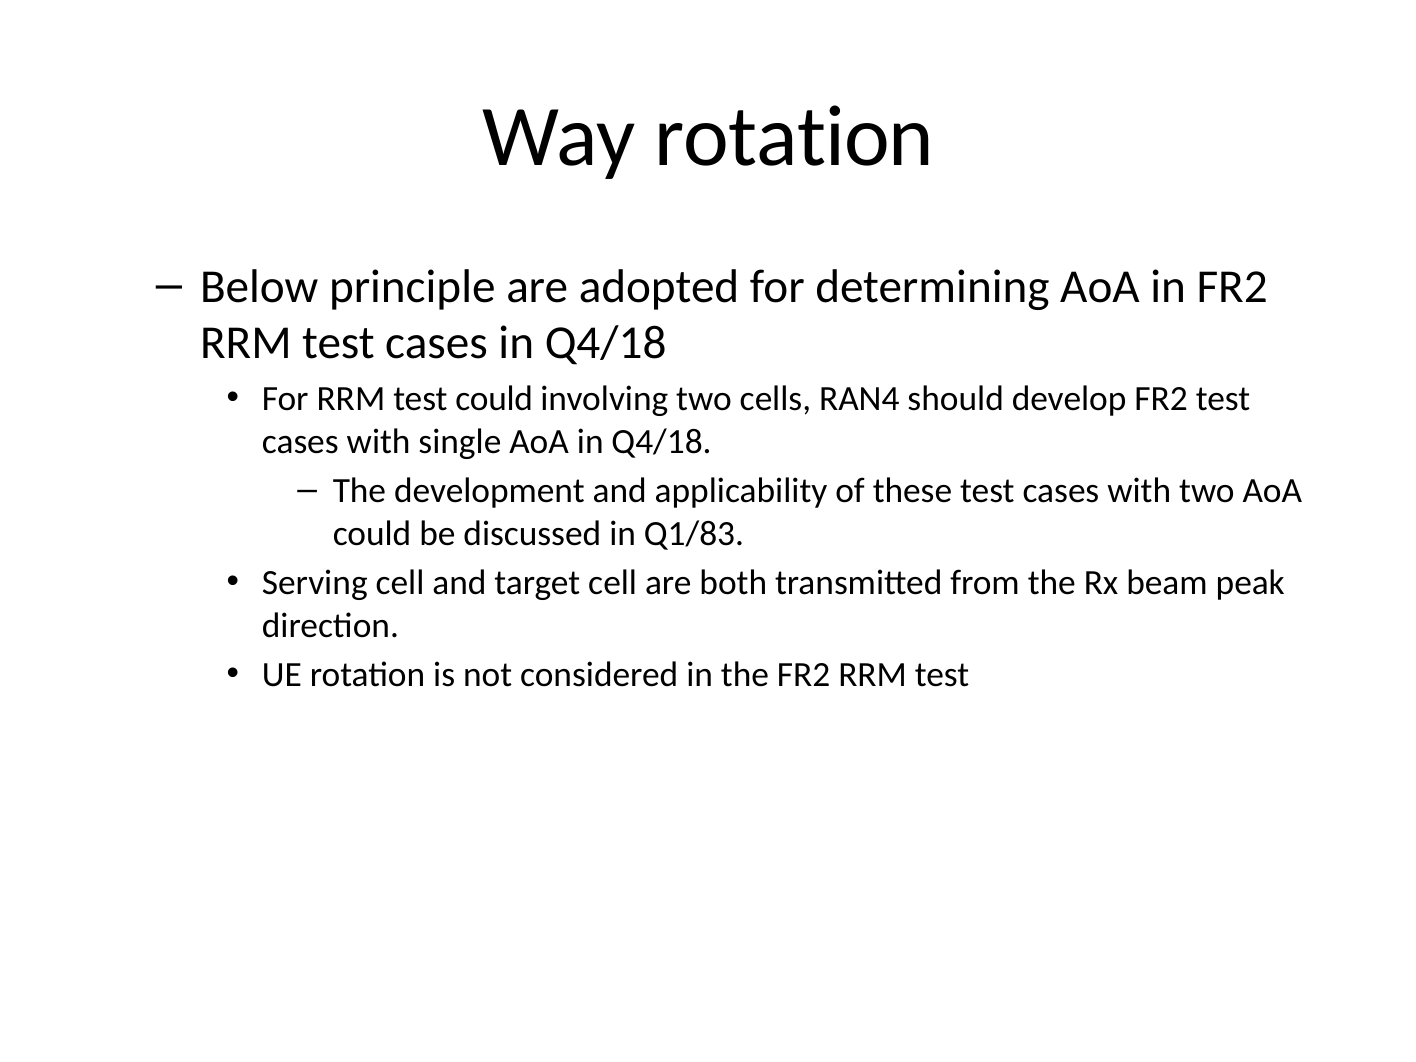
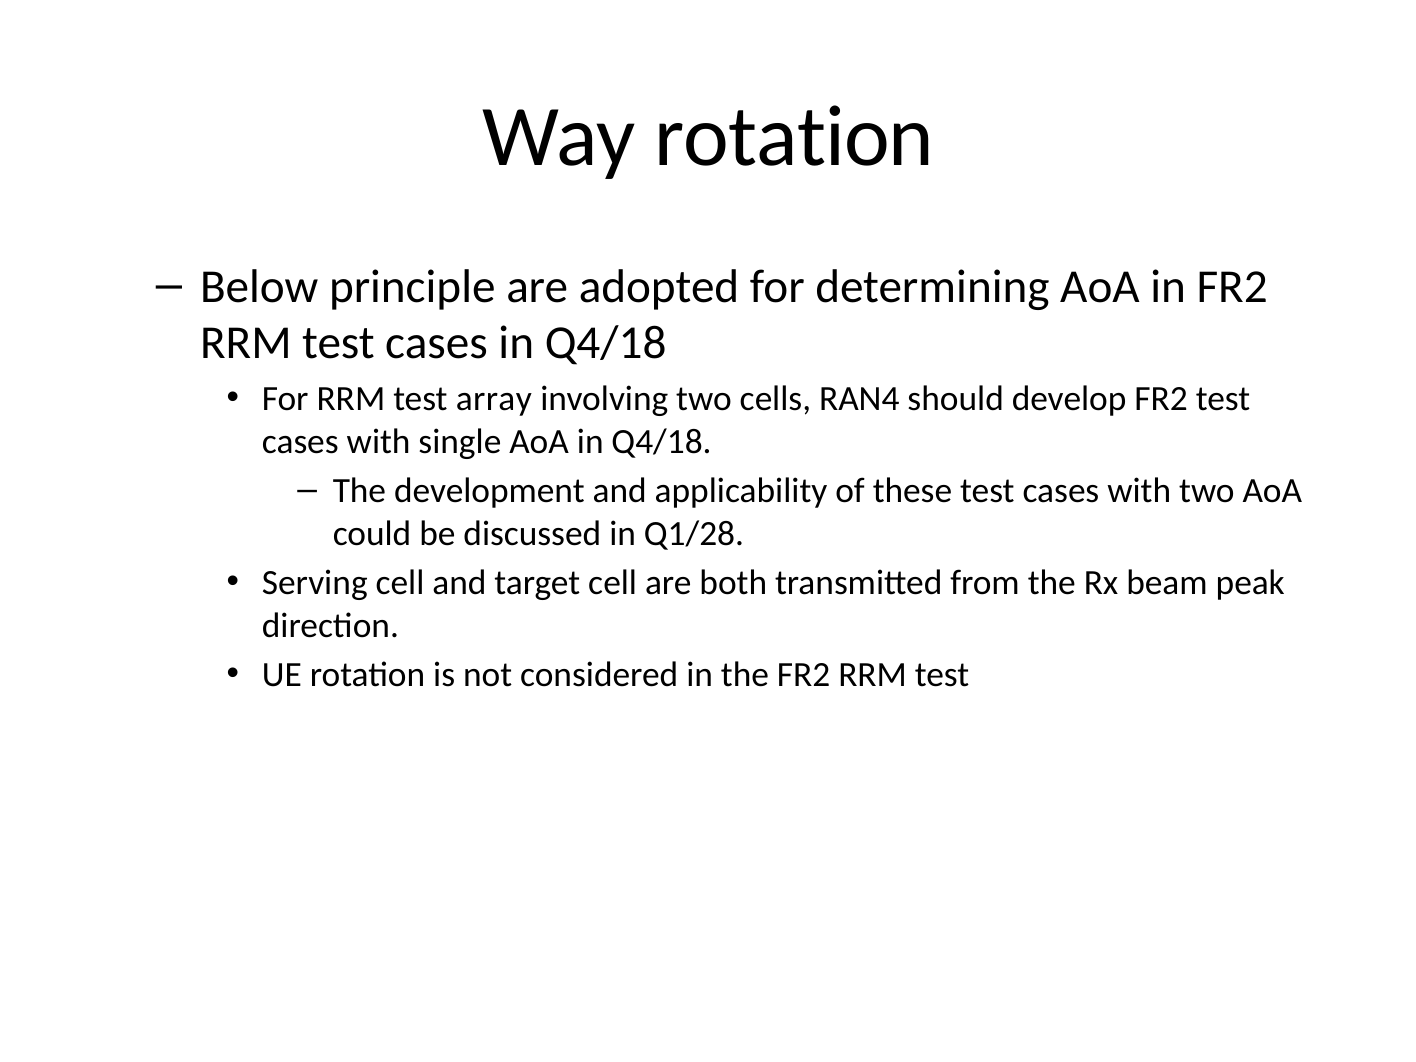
test could: could -> array (494, 399)
Q1/83: Q1/83 -> Q1/28 (694, 533)
